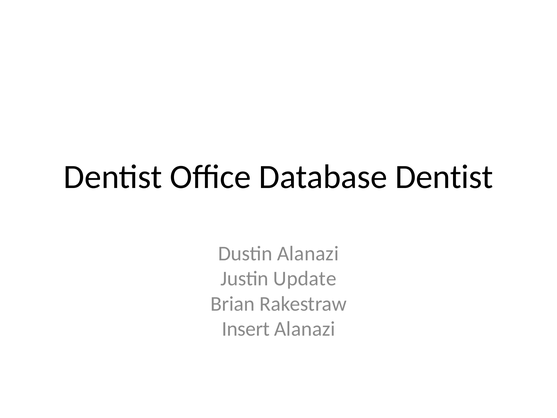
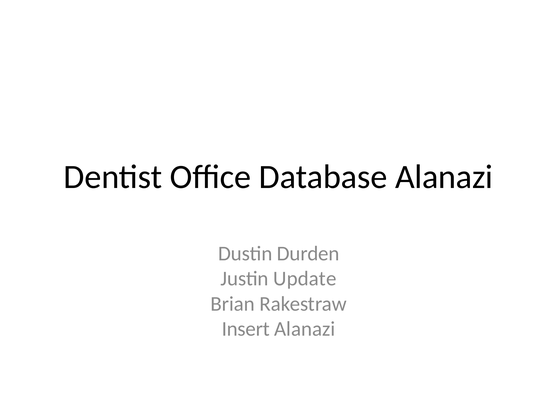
Database Dentist: Dentist -> Alanazi (444, 177)
Dustin Alanazi: Alanazi -> Durden (308, 254)
